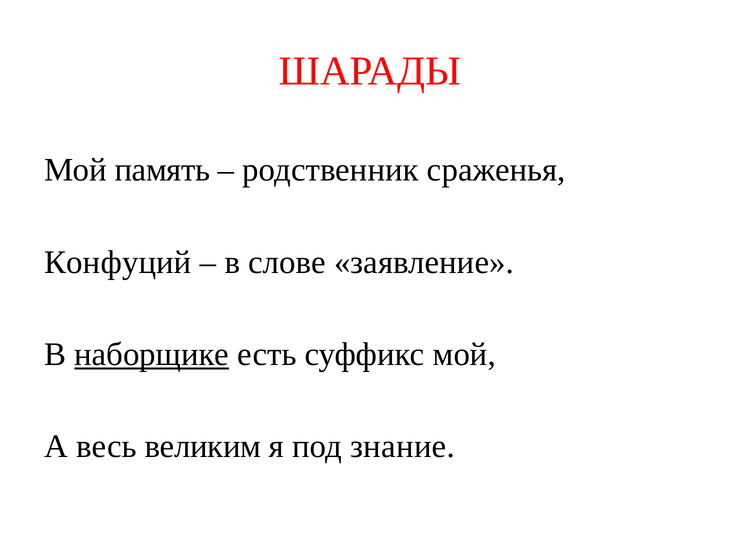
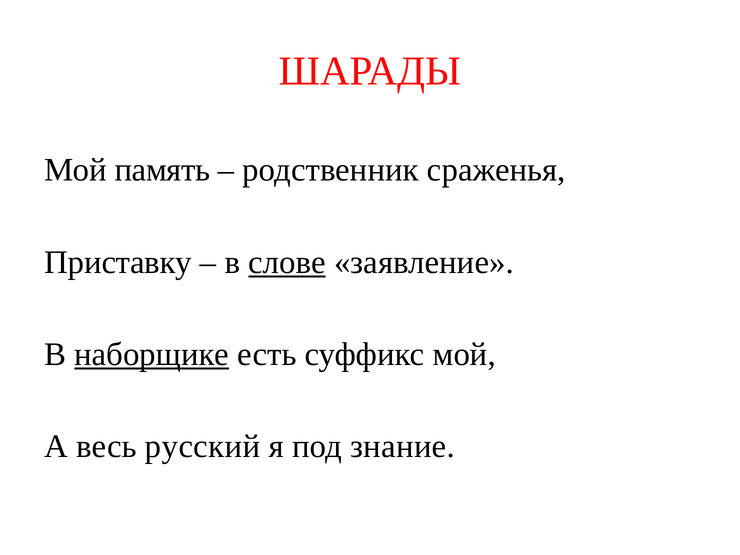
Конфуций: Конфуций -> Приставку (118, 262)
слове underline: none -> present (287, 262)
великим: великим -> русский (203, 446)
